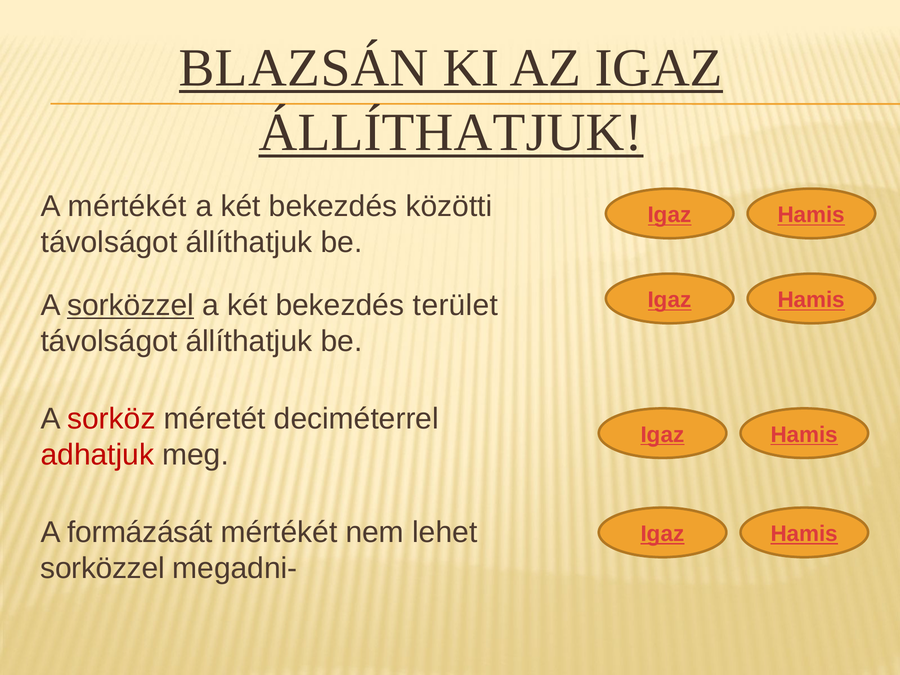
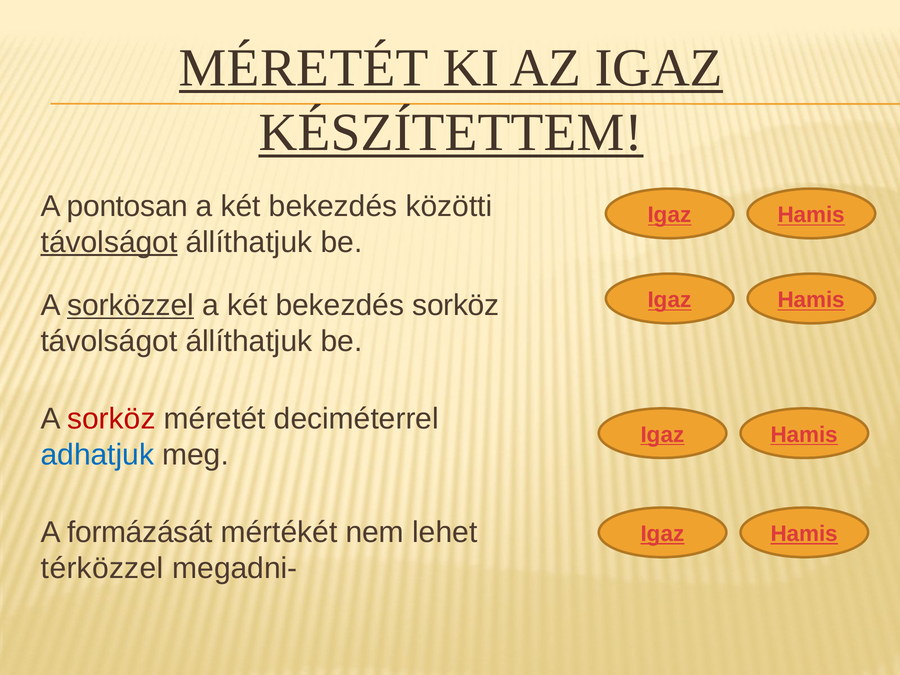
BLAZSÁN: BLAZSÁN -> MÉRETÉT (304, 68)
ÁLLÍTHATJUK: ÁLLÍTHATJUK -> KÉSZÍTETTEM (451, 132)
A mértékét: mértékét -> pontosan (127, 206)
távolságot underline: none -> present (109, 242)
bekezdés terület: terület -> sorköz (456, 305)
adhatjuk colour: red -> blue (97, 455)
sorközzel: sorközzel -> térközzel (102, 568)
